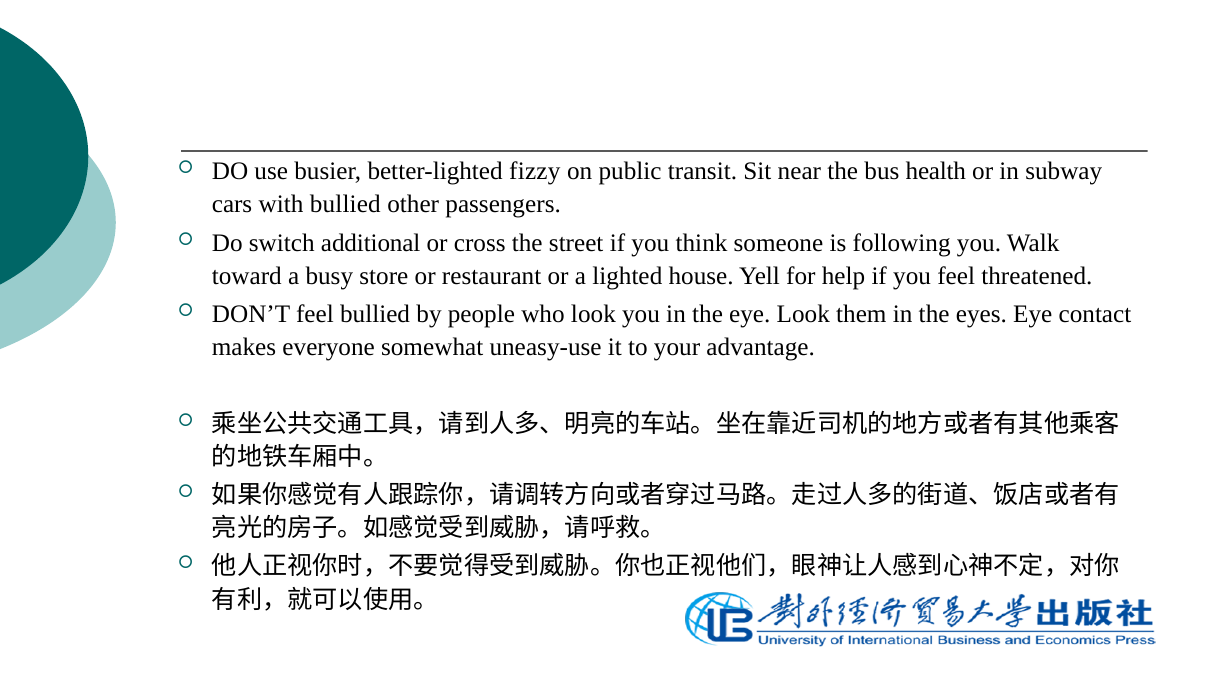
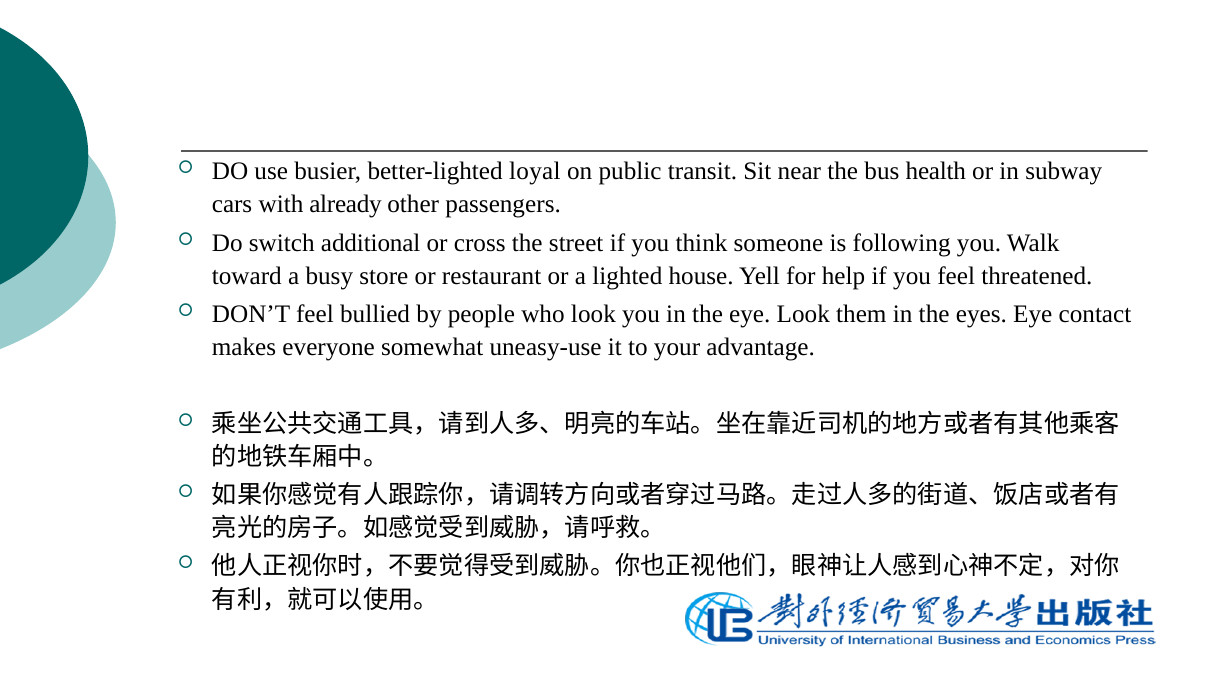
fizzy: fizzy -> loyal (535, 171)
with bullied: bullied -> already (346, 205)
